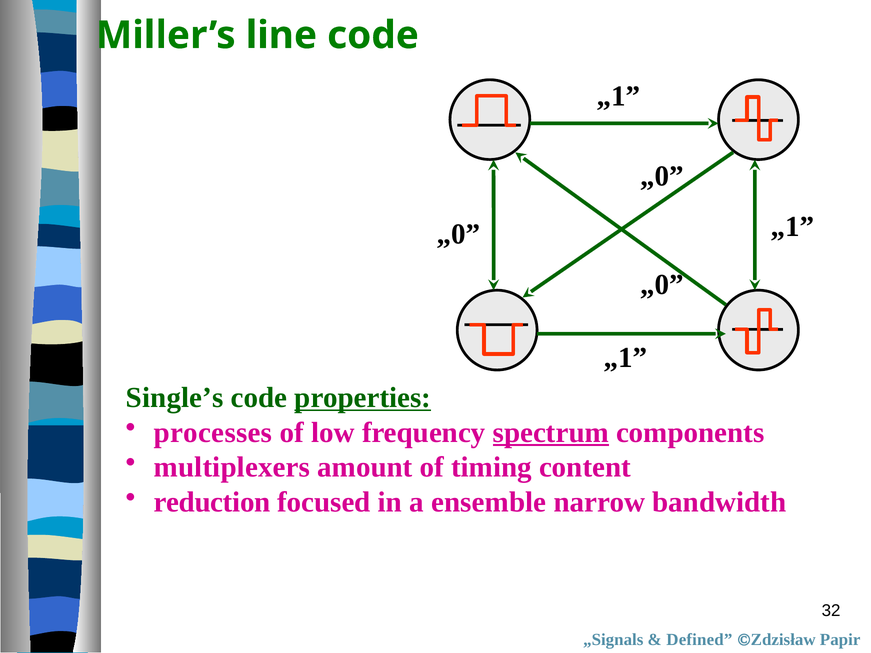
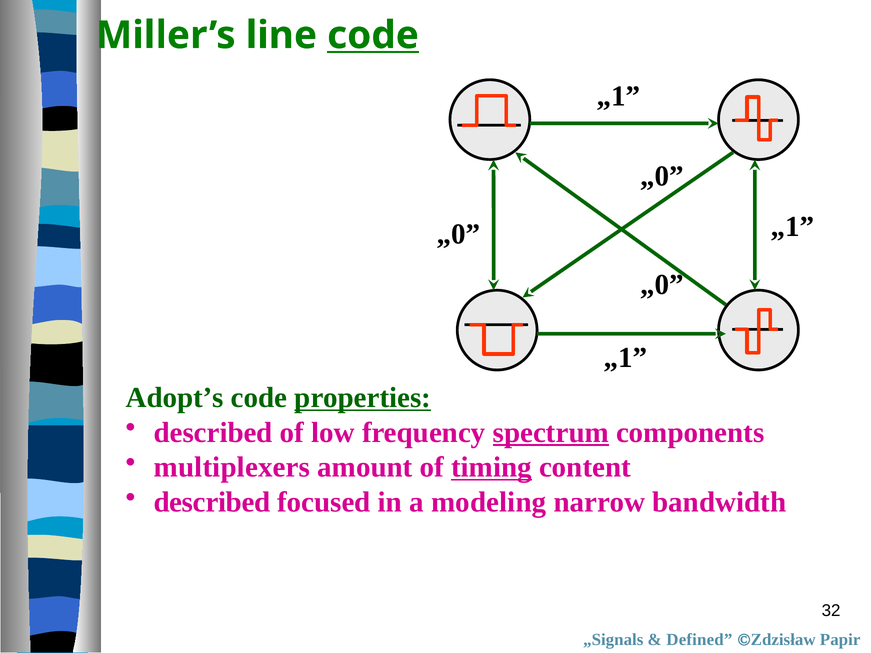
code underline: none -> present (373, 35)
Single’s: Single’s -> Adopt’s (175, 398)
processes: processes -> described (213, 433)
timing underline: none -> present (492, 468)
reduction: reduction -> described (212, 502)
ensemble: ensemble -> modeling (489, 502)
